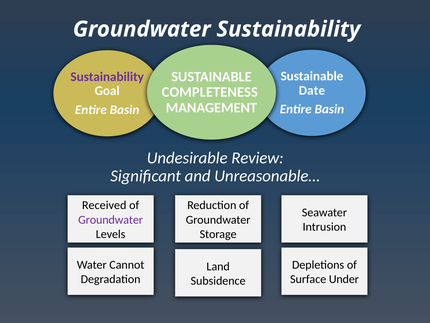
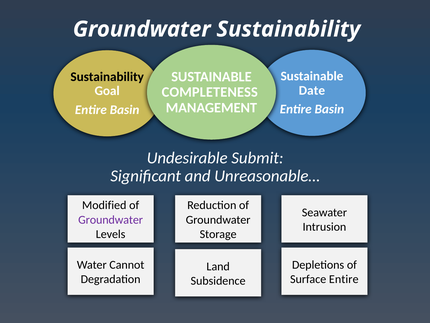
Sustainability colour: purple -> black (107, 77)
Review: Review -> Submit (257, 158)
Received: Received -> Modified (104, 205)
Surface Under: Under -> Entire (344, 279)
